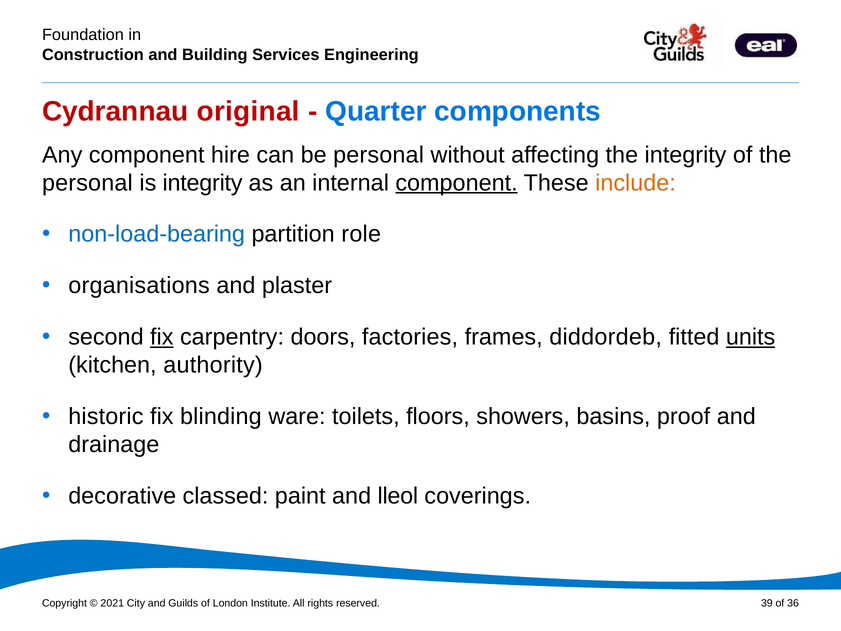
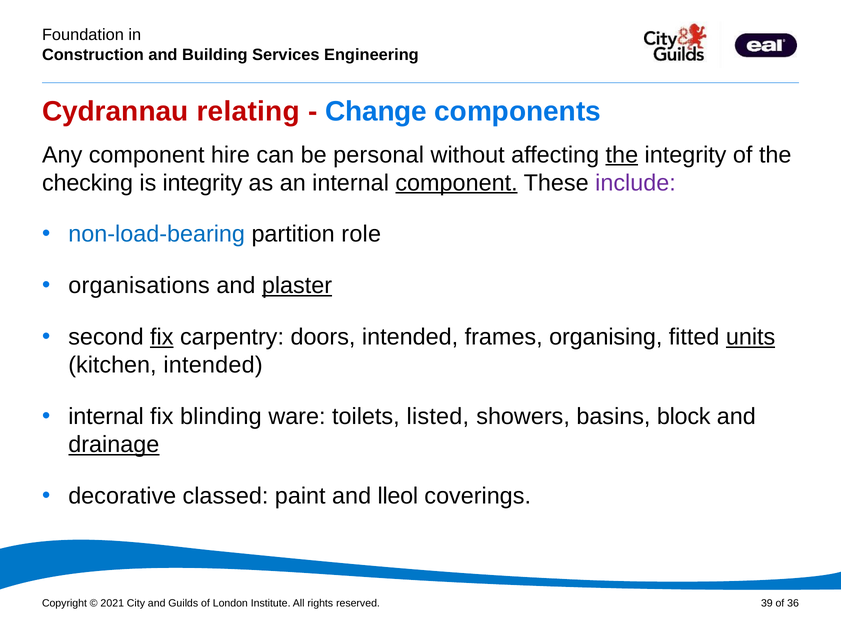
original: original -> relating (248, 111)
Quarter: Quarter -> Change (376, 111)
the underline: none -> present (622, 155)
personal: personal -> checking (88, 183)
include colour: orange -> purple (635, 183)
plaster underline: none -> present (297, 286)
doors factories: factories -> intended (410, 337)
diddordeb: diddordeb -> organising (606, 337)
kitchen authority: authority -> intended (213, 365)
historic: historic -> internal (106, 416)
floors: floors -> listed (438, 416)
proof: proof -> block (684, 416)
drainage underline: none -> present (114, 445)
